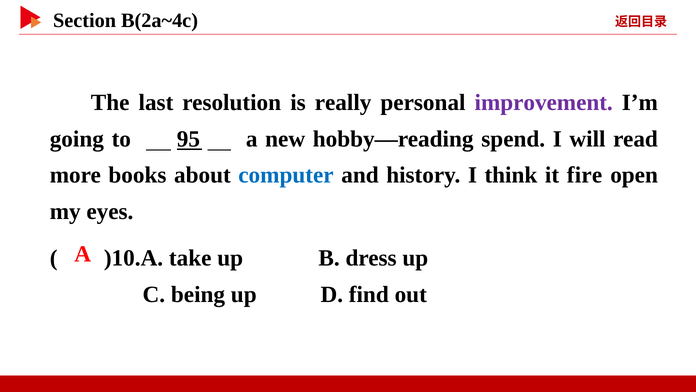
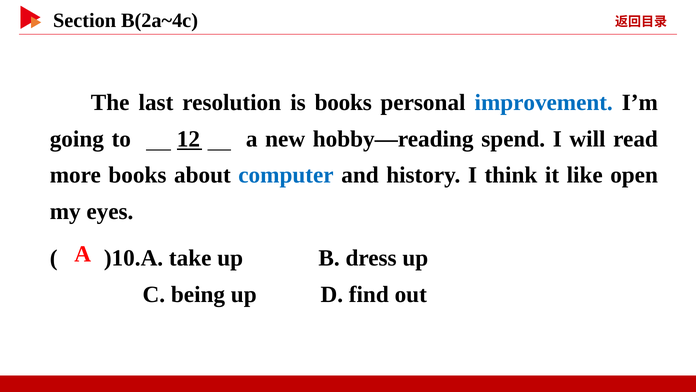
is really: really -> books (343, 103)
improvement colour: purple -> blue (544, 103)
95: 95 -> 12 (188, 139)
fire: fire -> like (585, 175)
